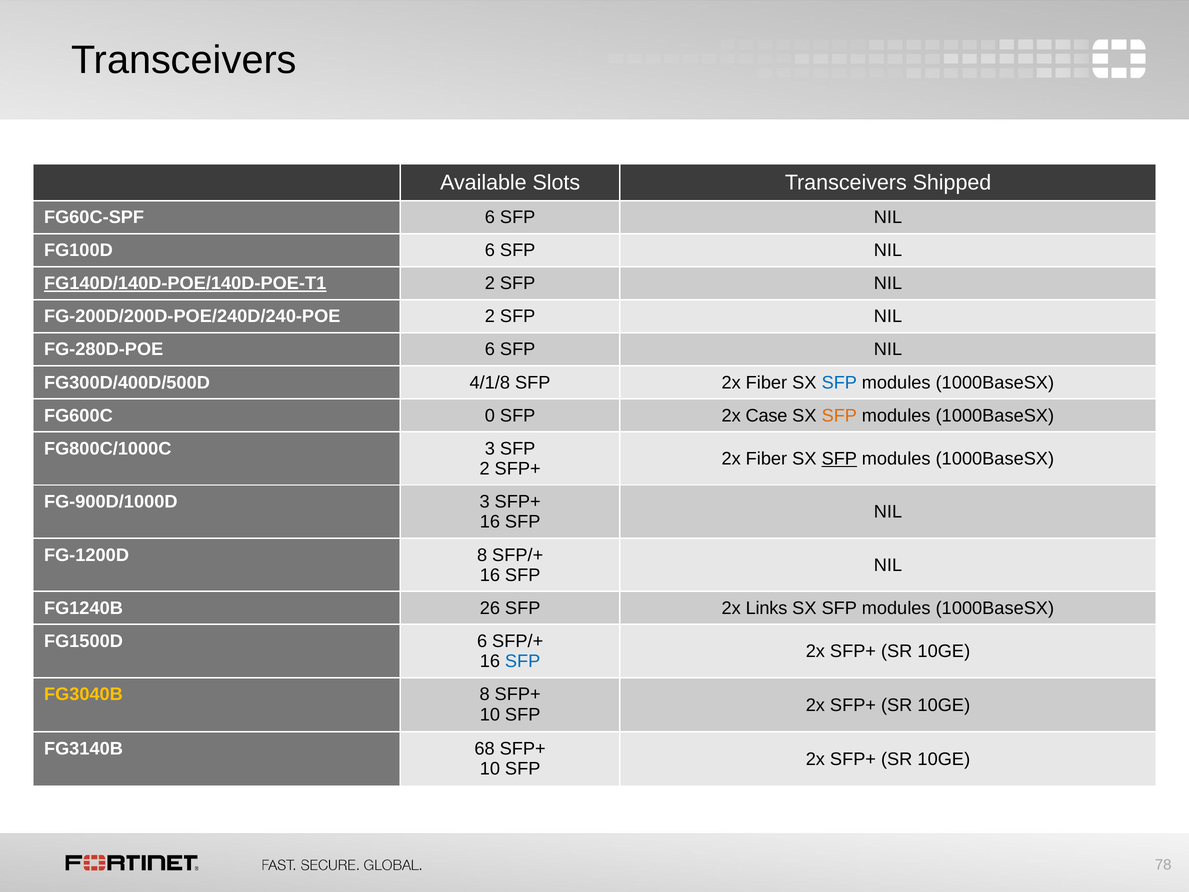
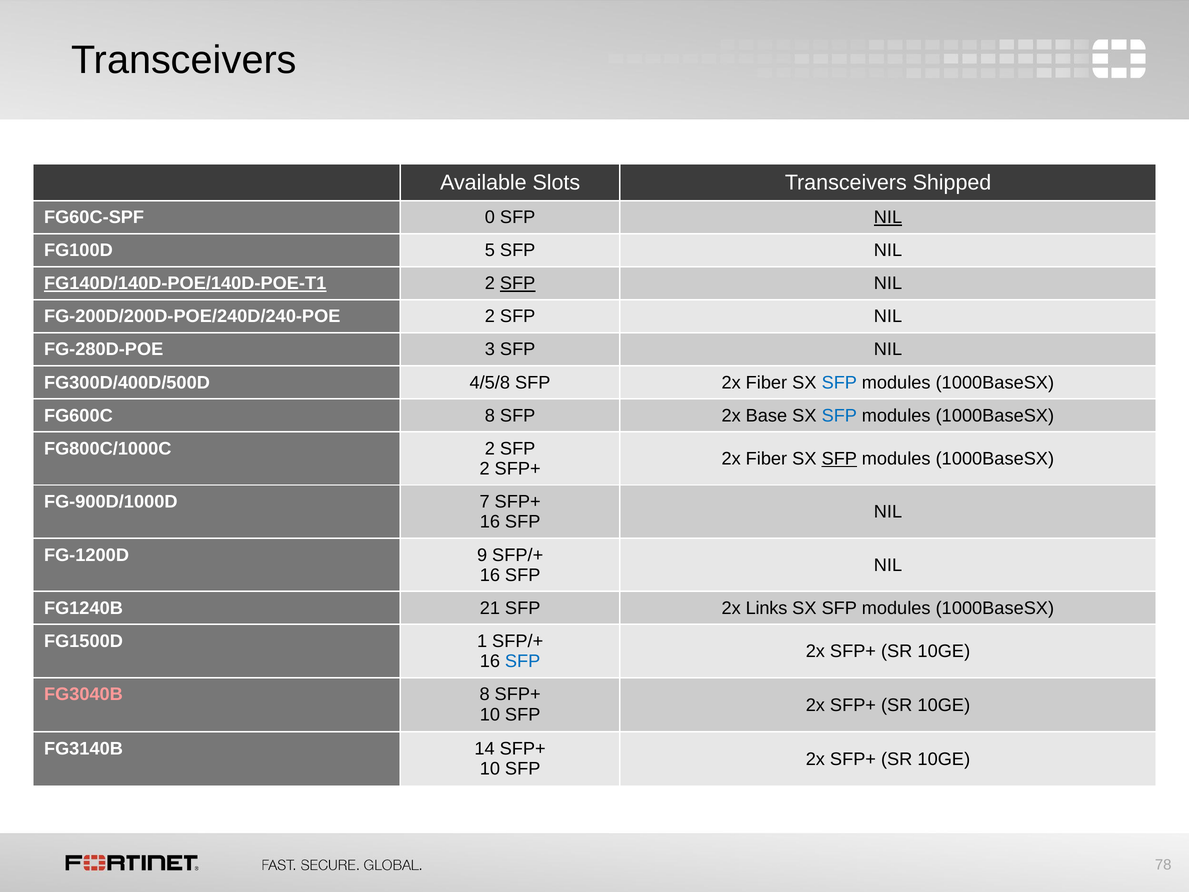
FG60C-SPF 6: 6 -> 0 (490, 217)
NIL underline: none -> present (888, 217)
FG100D 6: 6 -> 5 (490, 250)
SFP underline: none -> present (518, 283)
FG-280D-POE 6: 6 -> 3 (490, 349)
4/1/8: 4/1/8 -> 4/5/8 (490, 382)
FG600C 0: 0 -> 8 (490, 415)
Case: Case -> Base (766, 415)
SFP colour: orange -> blue (839, 415)
FG800C/1000C 3: 3 -> 2 (490, 448)
FG-900D/1000D 3: 3 -> 7 (485, 502)
FG-1200D 8: 8 -> 9 (482, 555)
26: 26 -> 21 (490, 608)
FG1500D 6: 6 -> 1 (482, 641)
FG3040B colour: yellow -> pink (83, 694)
68: 68 -> 14 (485, 749)
